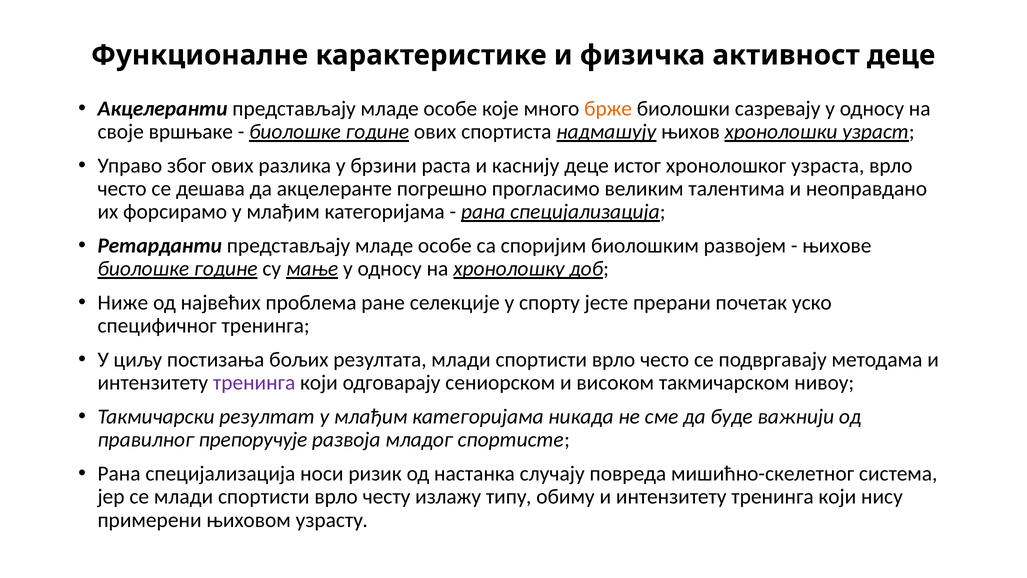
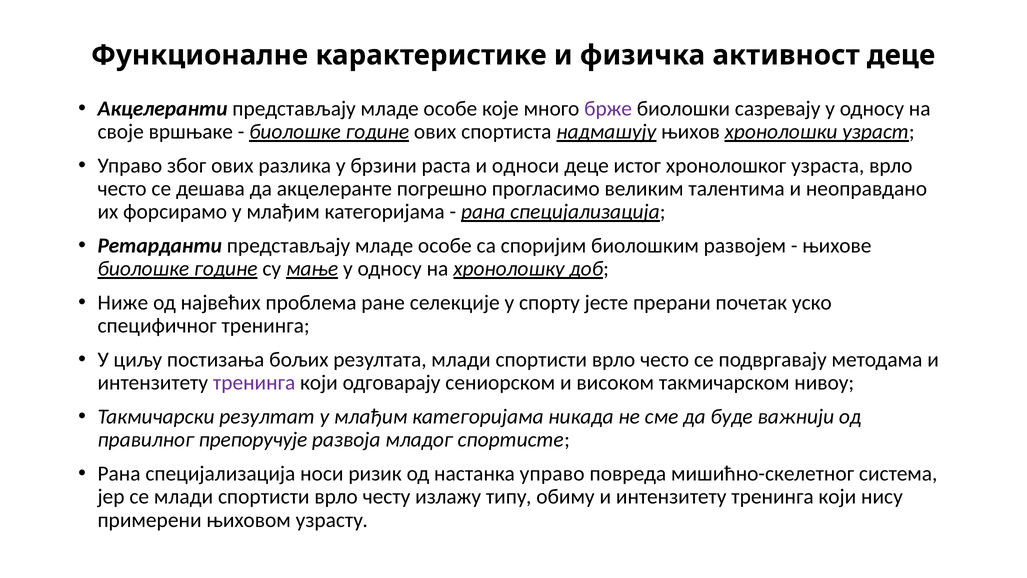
брже colour: orange -> purple (608, 109)
каснију: каснију -> односи (526, 165)
настанка случају: случају -> управо (552, 474)
